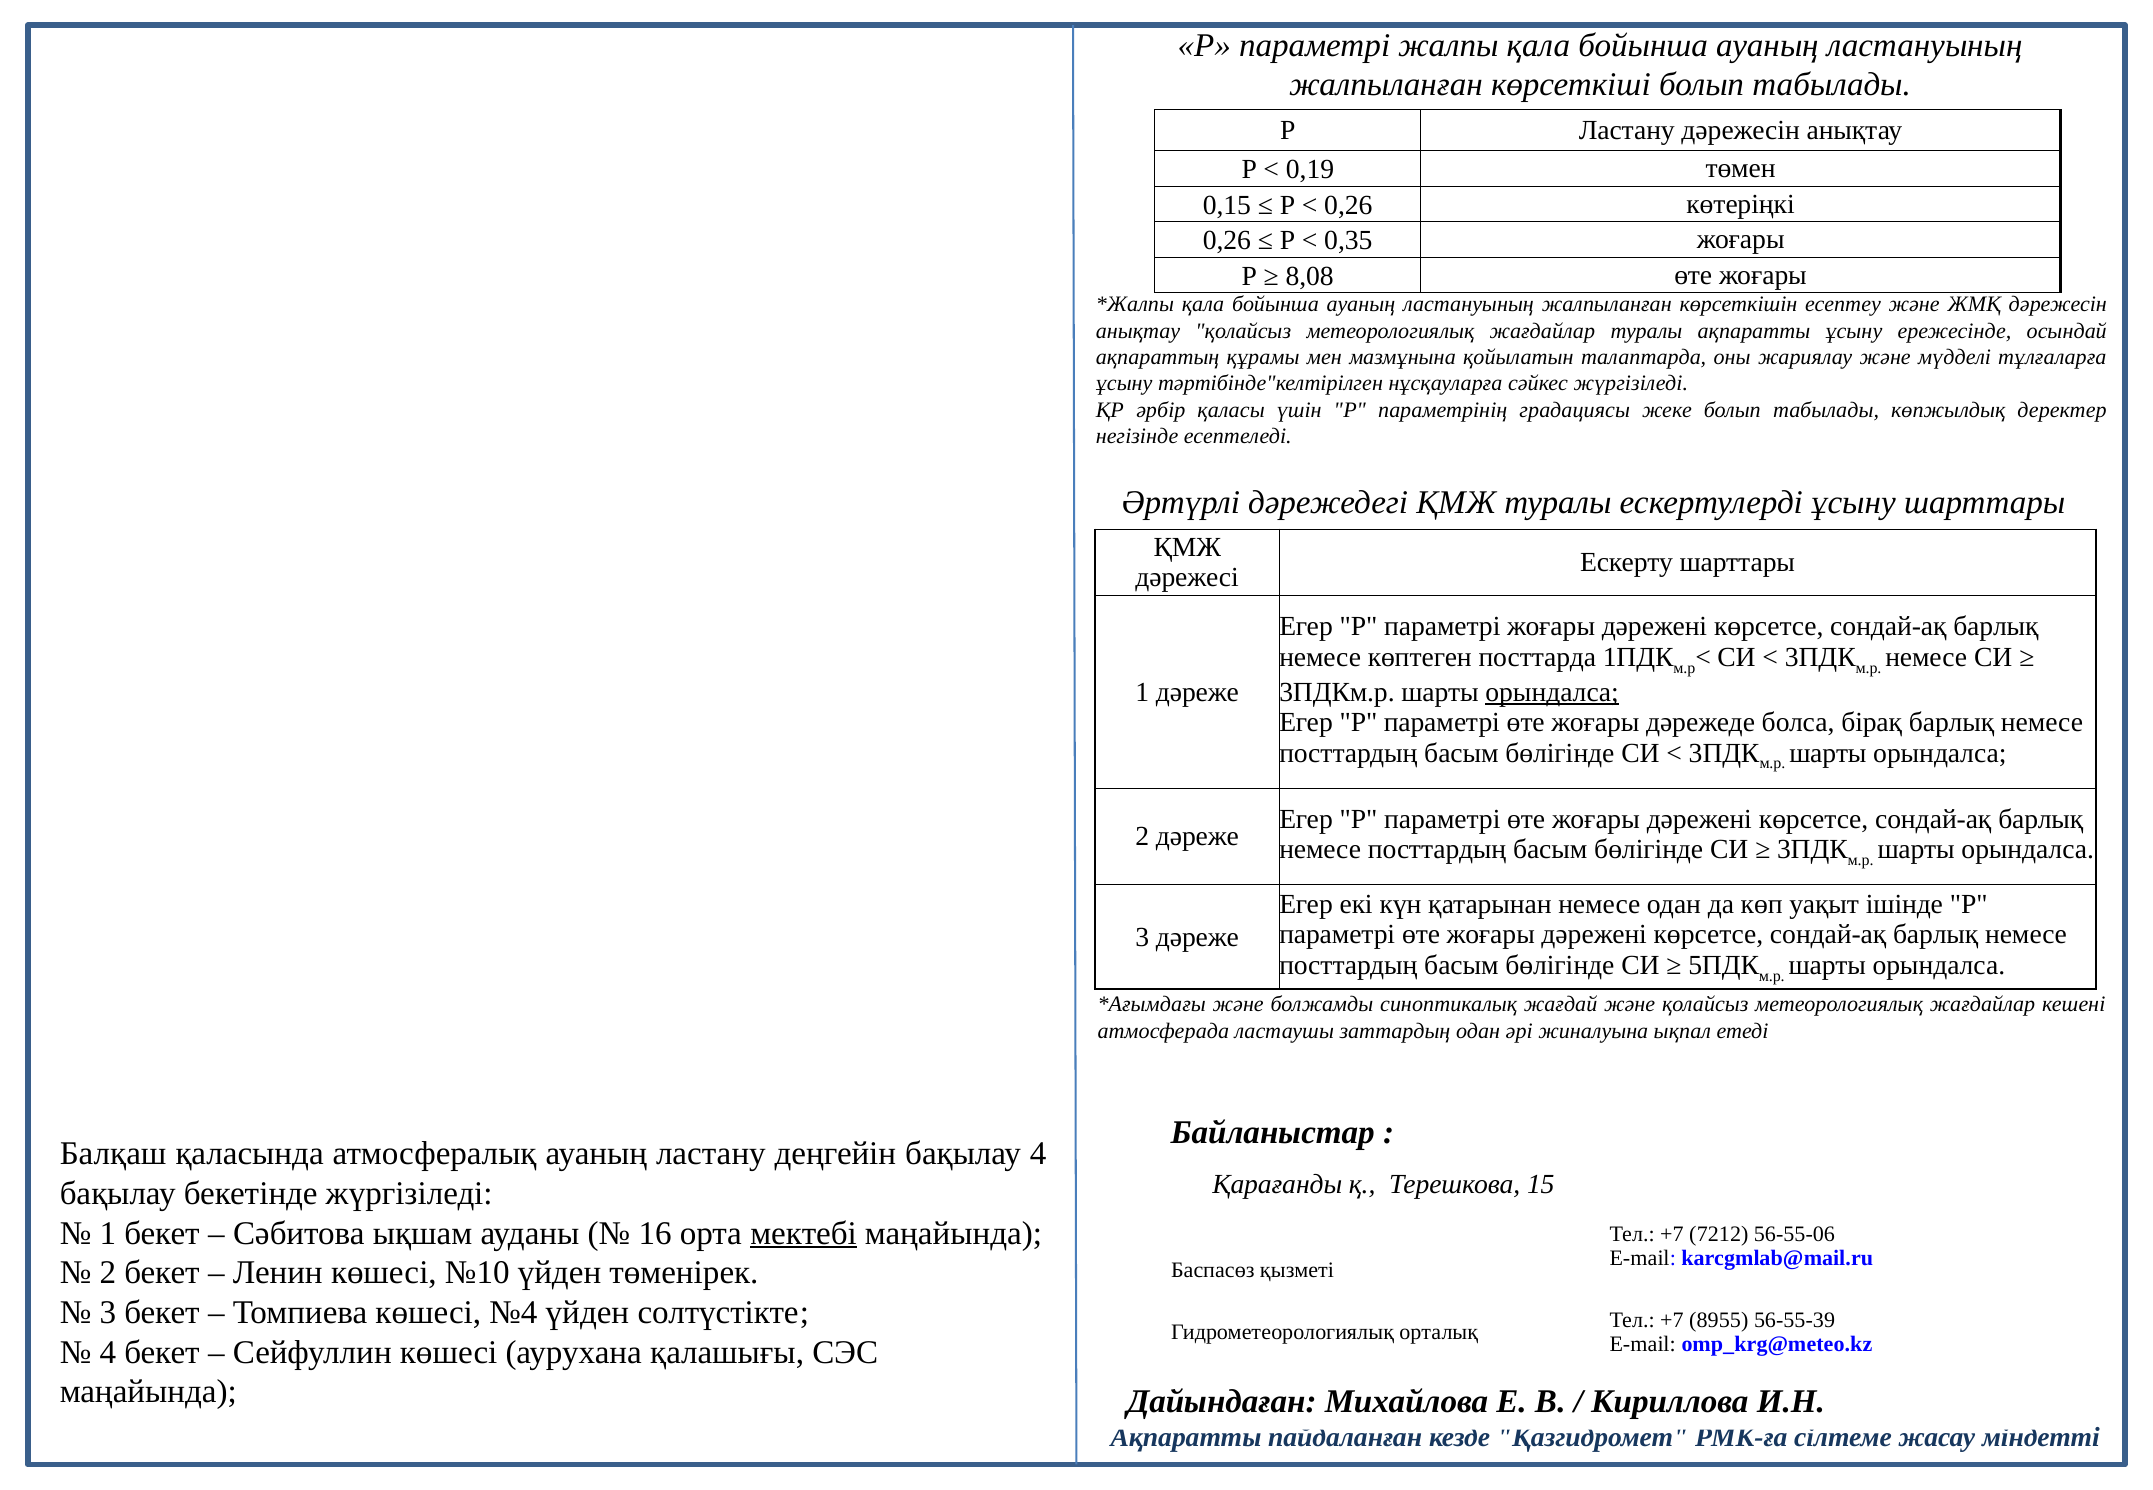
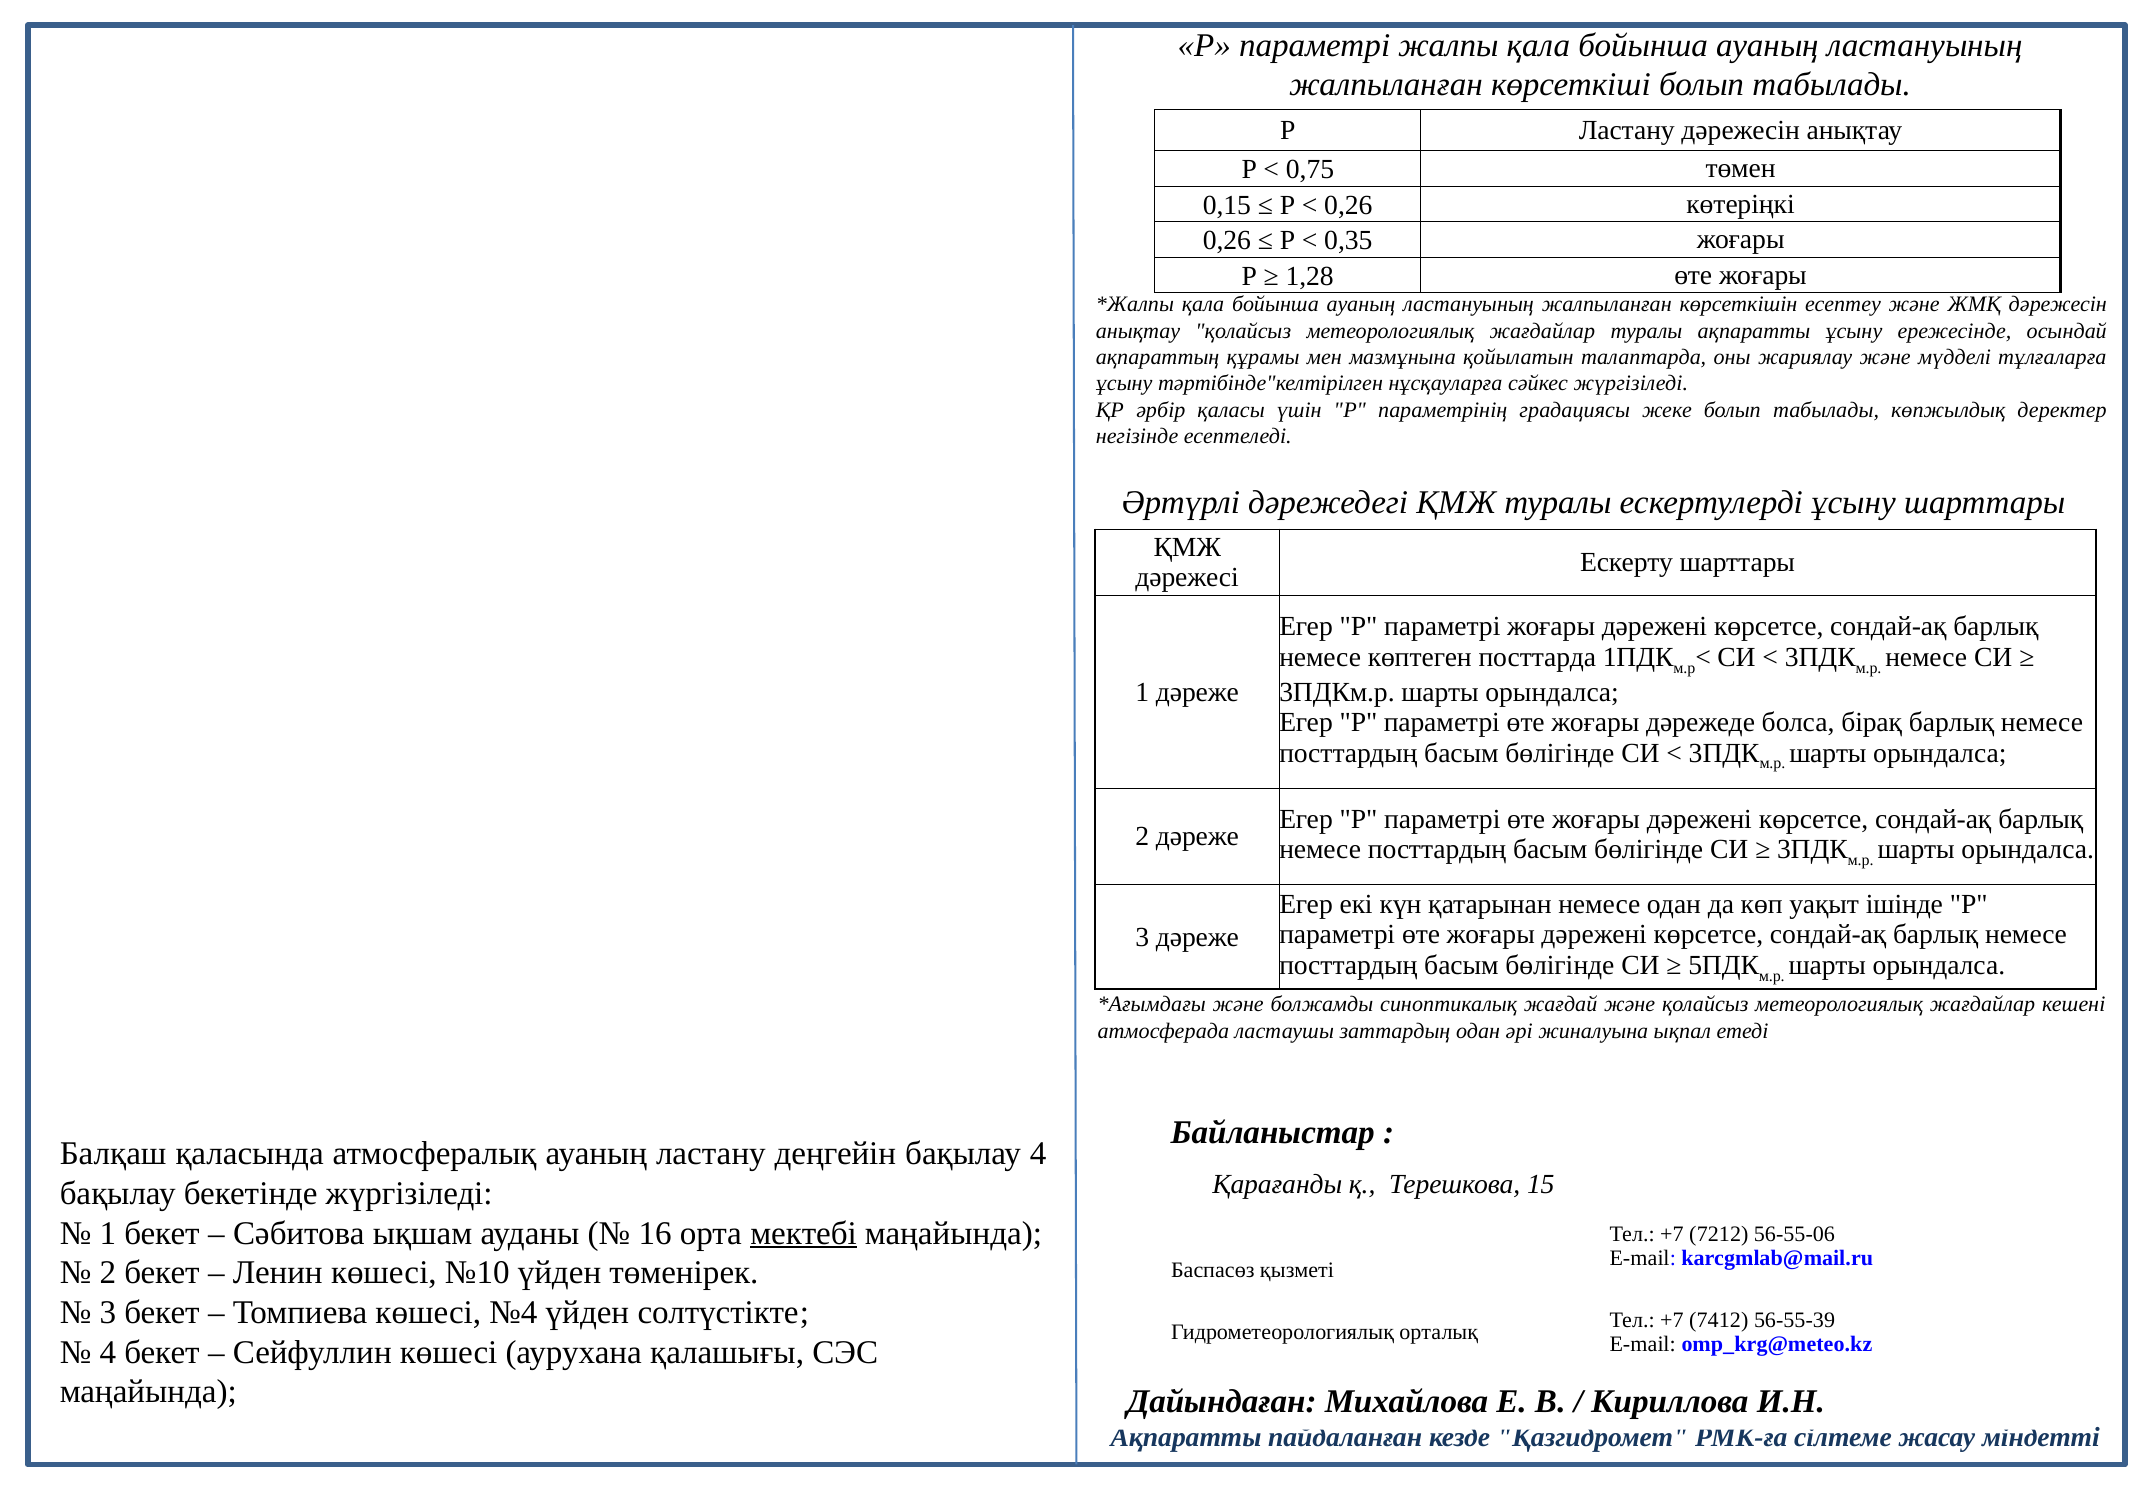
0,19: 0,19 -> 0,75 (1310, 170)
8,08: 8,08 -> 1,28 (1310, 276)
орындалса underline: present -> none (1552, 692)
8955: 8955 -> 7412 (1719, 1320)
